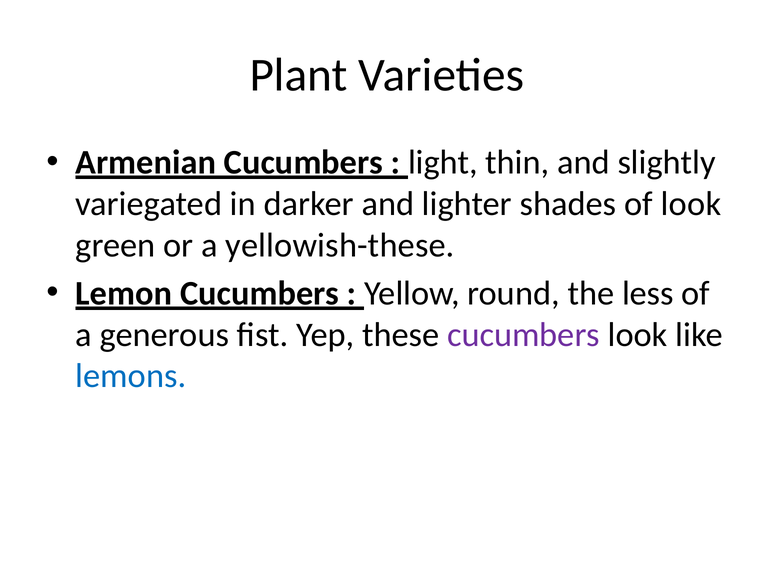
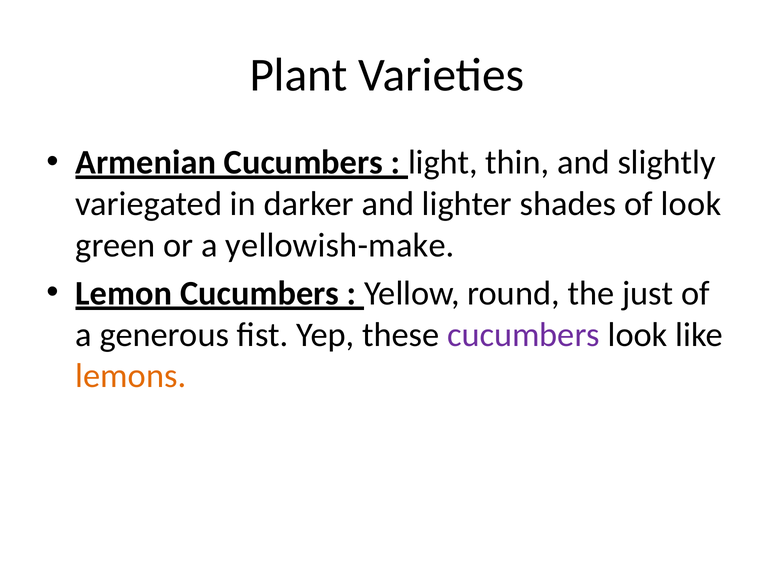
yellowish-these: yellowish-these -> yellowish-make (340, 245)
less: less -> just (648, 293)
lemons colour: blue -> orange (131, 376)
